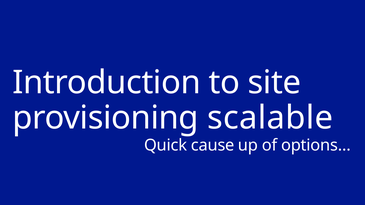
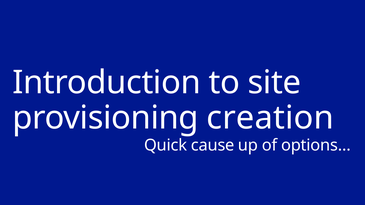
scalable: scalable -> creation (270, 118)
